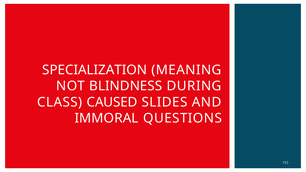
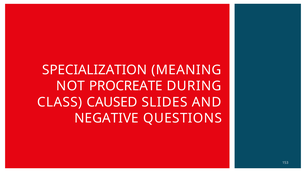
BLINDNESS: BLINDNESS -> PROCREATE (126, 86)
IMMORAL: IMMORAL -> NEGATIVE (107, 118)
